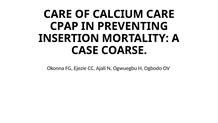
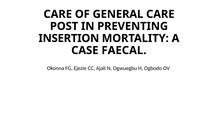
CALCIUM: CALCIUM -> GENERAL (118, 14)
CPAP: CPAP -> POST (64, 26)
COARSE: COARSE -> FAECAL (124, 50)
